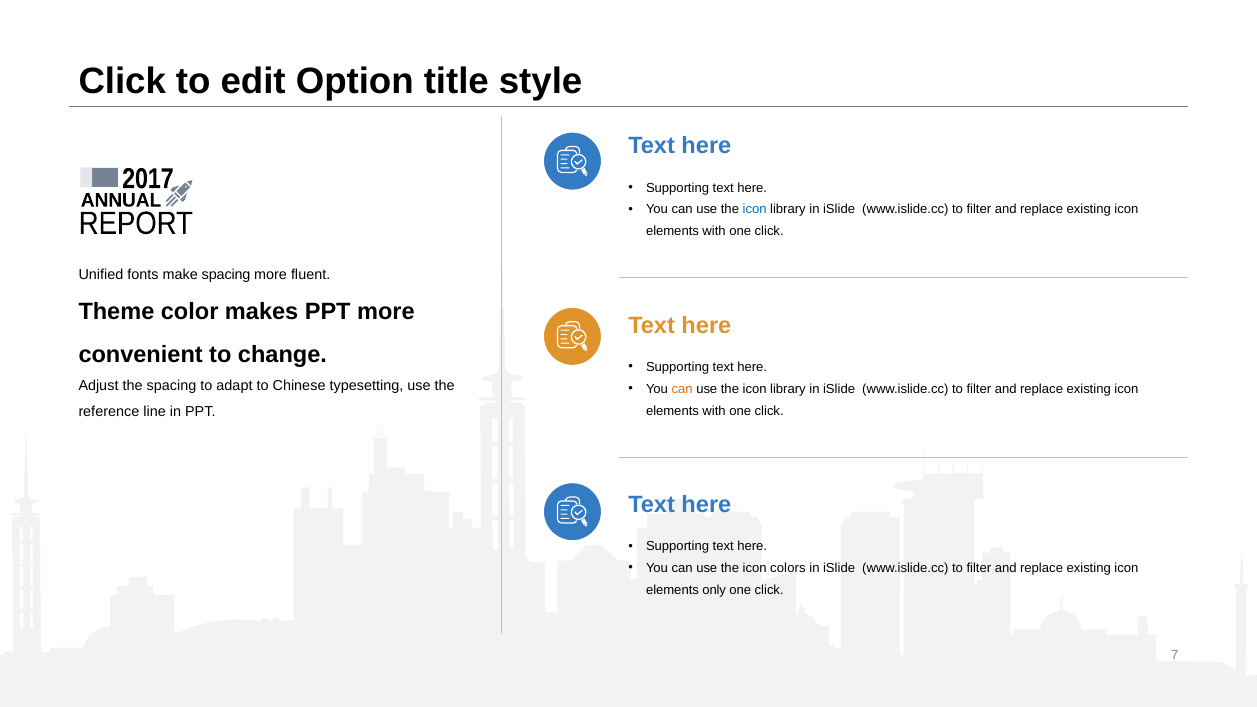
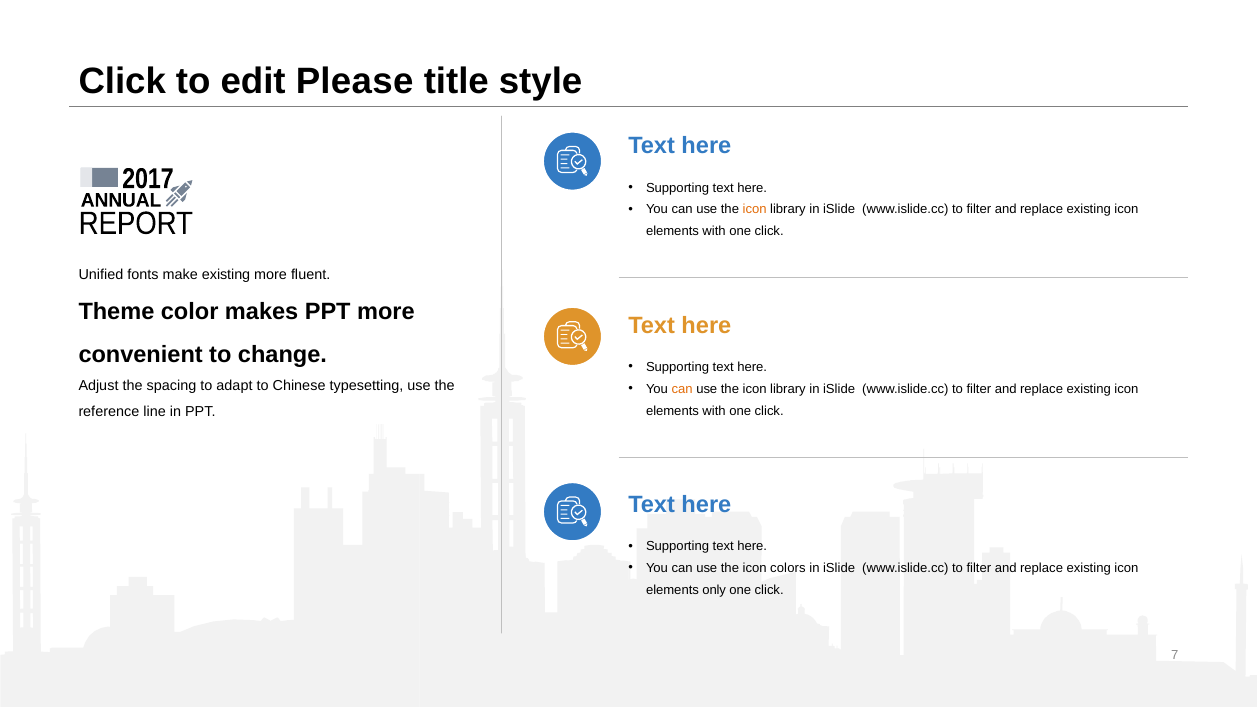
Option: Option -> Please (355, 81)
icon colour: blue -> orange (755, 210)
make spacing: spacing -> existing (226, 275)
